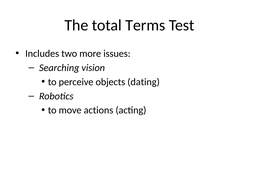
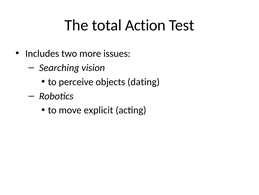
Terms: Terms -> Action (145, 25)
actions: actions -> explicit (98, 110)
